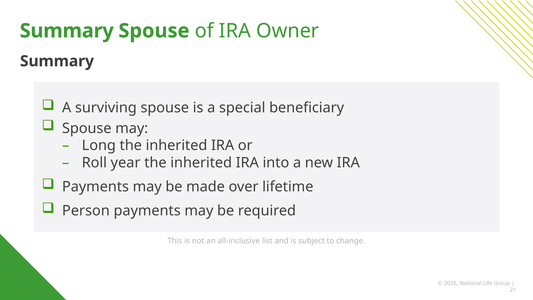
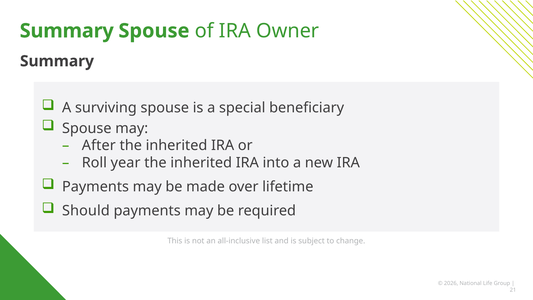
Long: Long -> After (99, 145)
Person: Person -> Should (86, 211)
